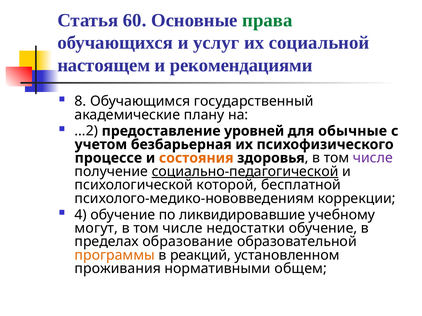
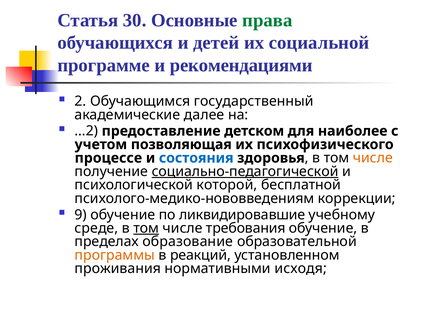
60: 60 -> 30 (135, 20)
услуг: услуг -> детей (216, 43)
настоящем: настоящем -> программе (104, 65)
8: 8 -> 2 (81, 101)
плану: плану -> далее (204, 115)
уровней: уровней -> детском (254, 131)
обычные: обычные -> наиболее (353, 131)
безбарьерная: безбарьерная -> позволяющая (181, 145)
состояния colour: orange -> blue (196, 158)
числе colour: purple -> orange (373, 158)
4: 4 -> 9 (81, 215)
могут: могут -> среде (96, 229)
том underline: none -> present (146, 229)
недостатки: недостатки -> требования (246, 229)
общем: общем -> исходя (301, 269)
